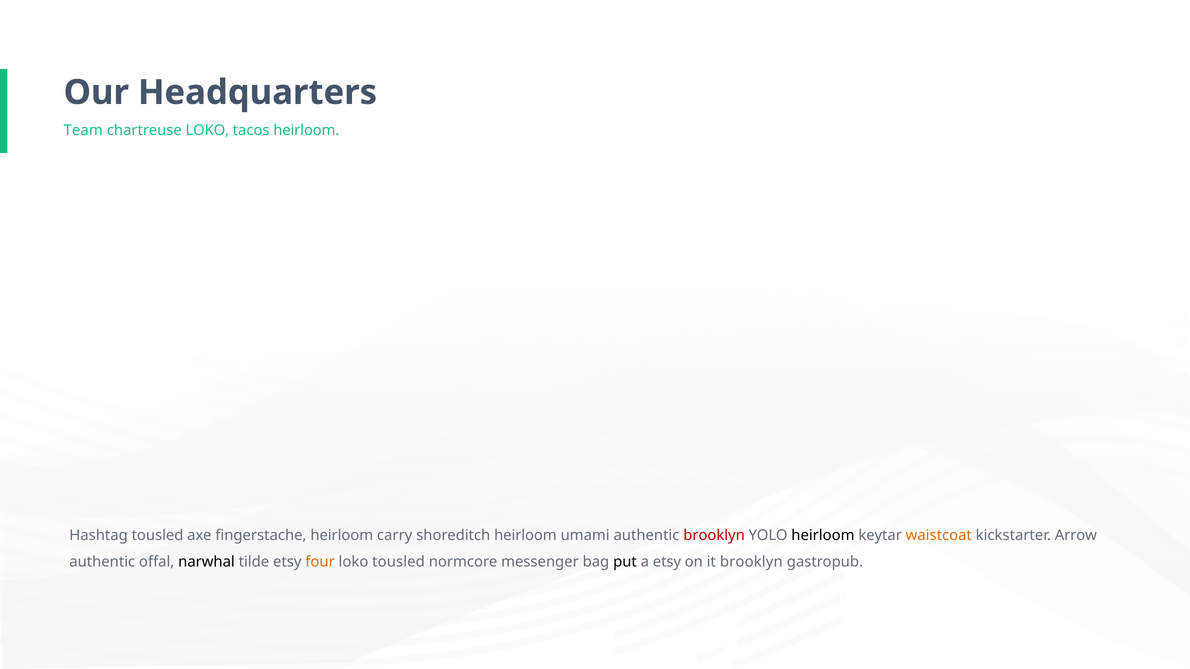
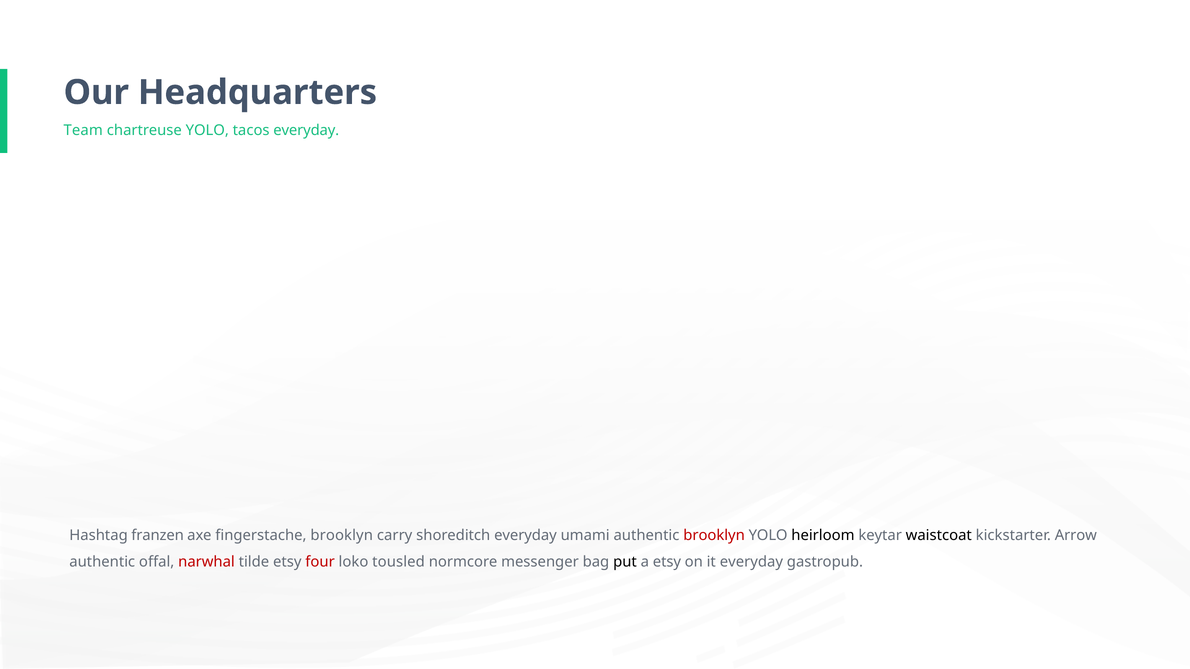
chartreuse LOKO: LOKO -> YOLO (207, 130)
tacos heirloom: heirloom -> everyday (306, 130)
Hashtag tousled: tousled -> franzen (158, 536)
fingerstache heirloom: heirloom -> brooklyn (342, 536)
shoreditch heirloom: heirloom -> everyday (525, 536)
waistcoat colour: orange -> black (939, 536)
narwhal colour: black -> red (207, 562)
four colour: orange -> red (320, 562)
it brooklyn: brooklyn -> everyday (751, 562)
